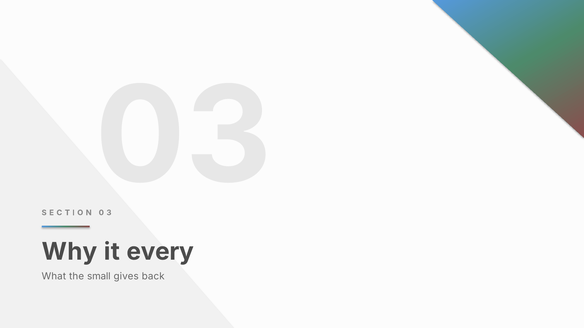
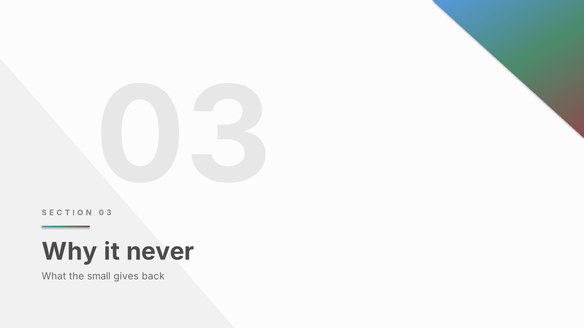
every: every -> never (160, 252)
